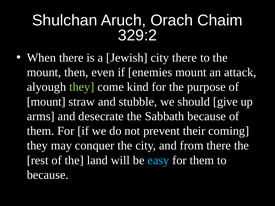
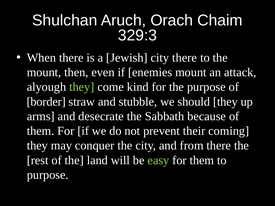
329:2: 329:2 -> 329:3 (137, 35)
mount: mount -> border (46, 102)
should give: give -> they (225, 102)
easy colour: light blue -> light green (158, 160)
because: because -> purpose (48, 175)
